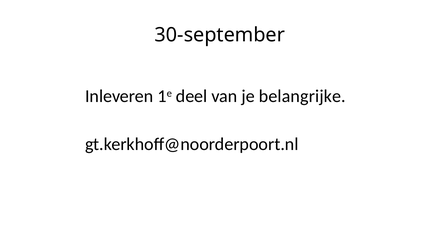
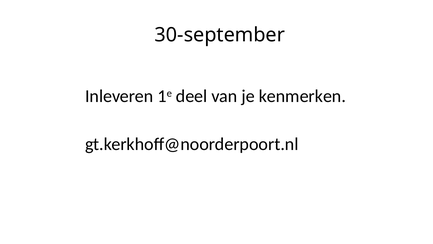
belangrijke: belangrijke -> kenmerken (302, 96)
